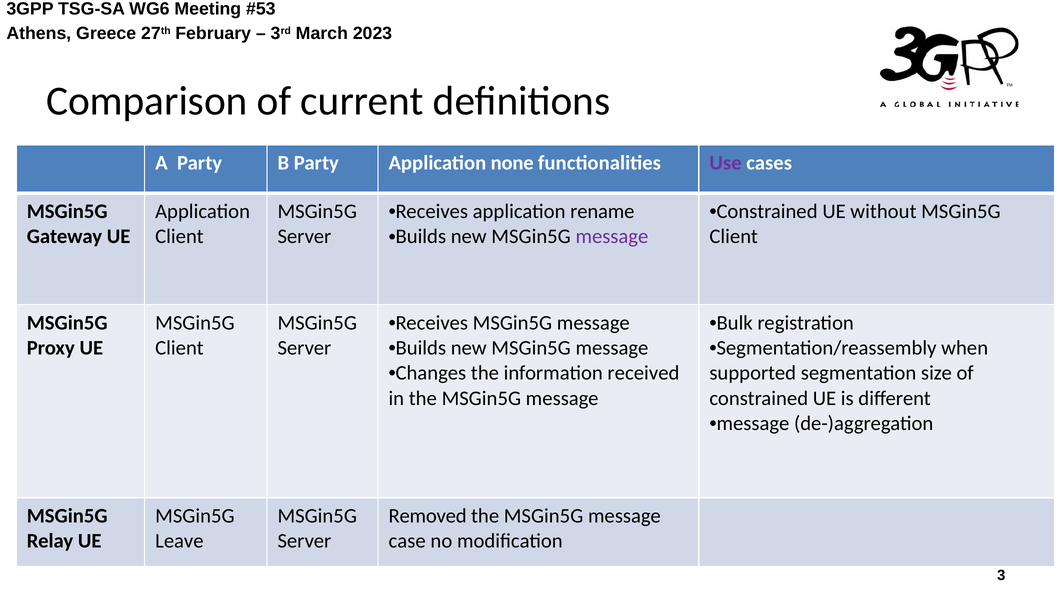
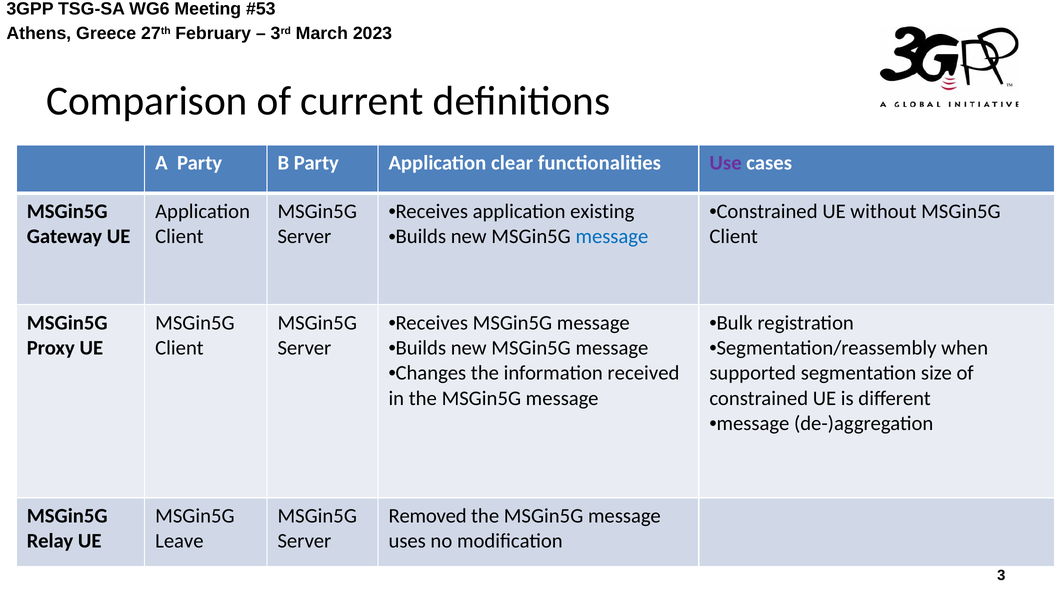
none: none -> clear (512, 163)
rename: rename -> existing (602, 211)
message colour: purple -> blue (612, 237)
case: case -> uses (407, 541)
